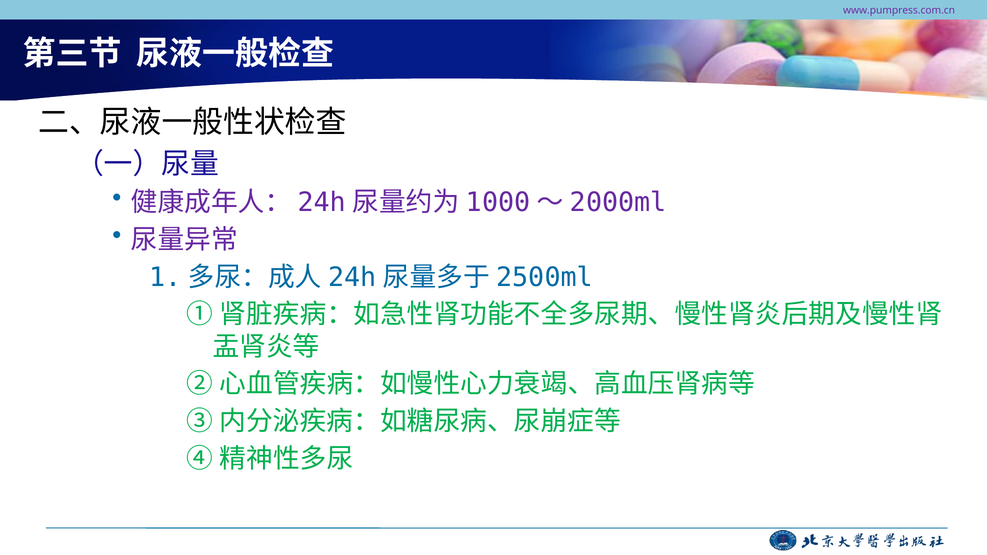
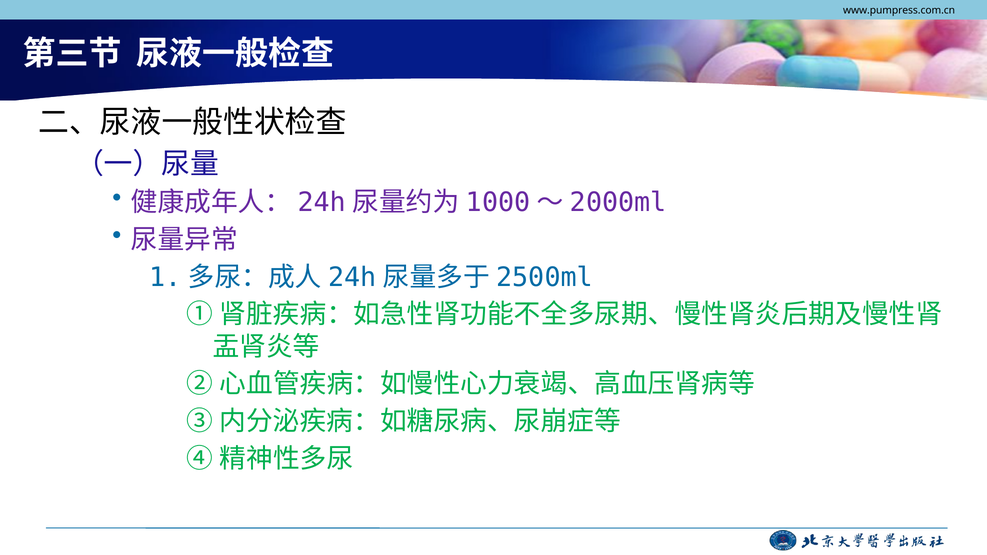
www.pumpress.com.cn colour: purple -> black (899, 11)
